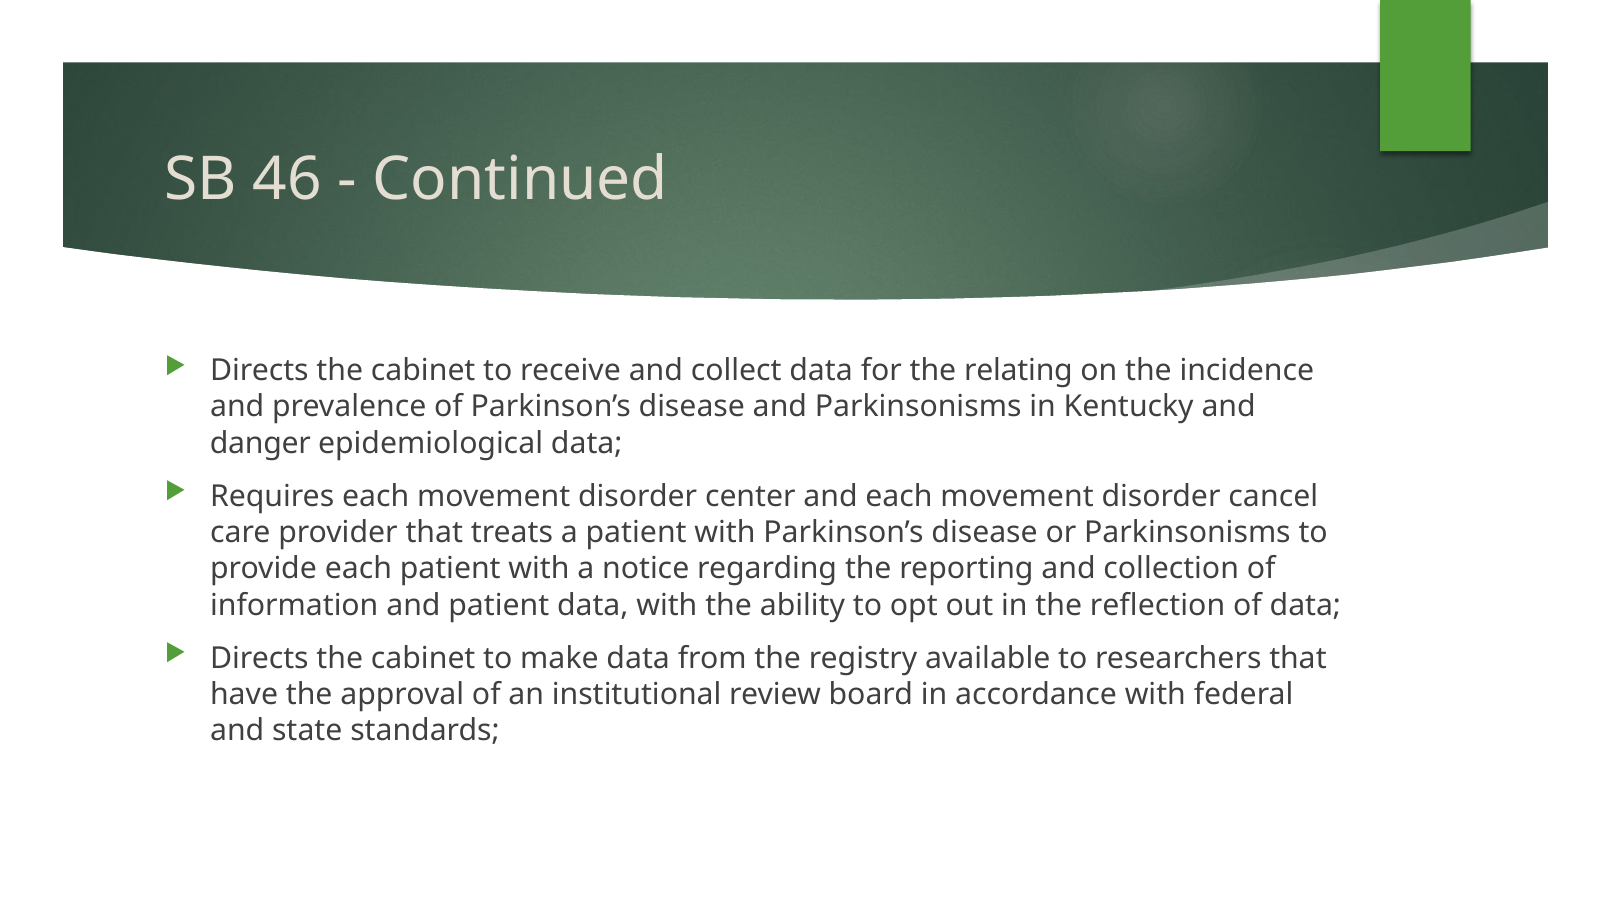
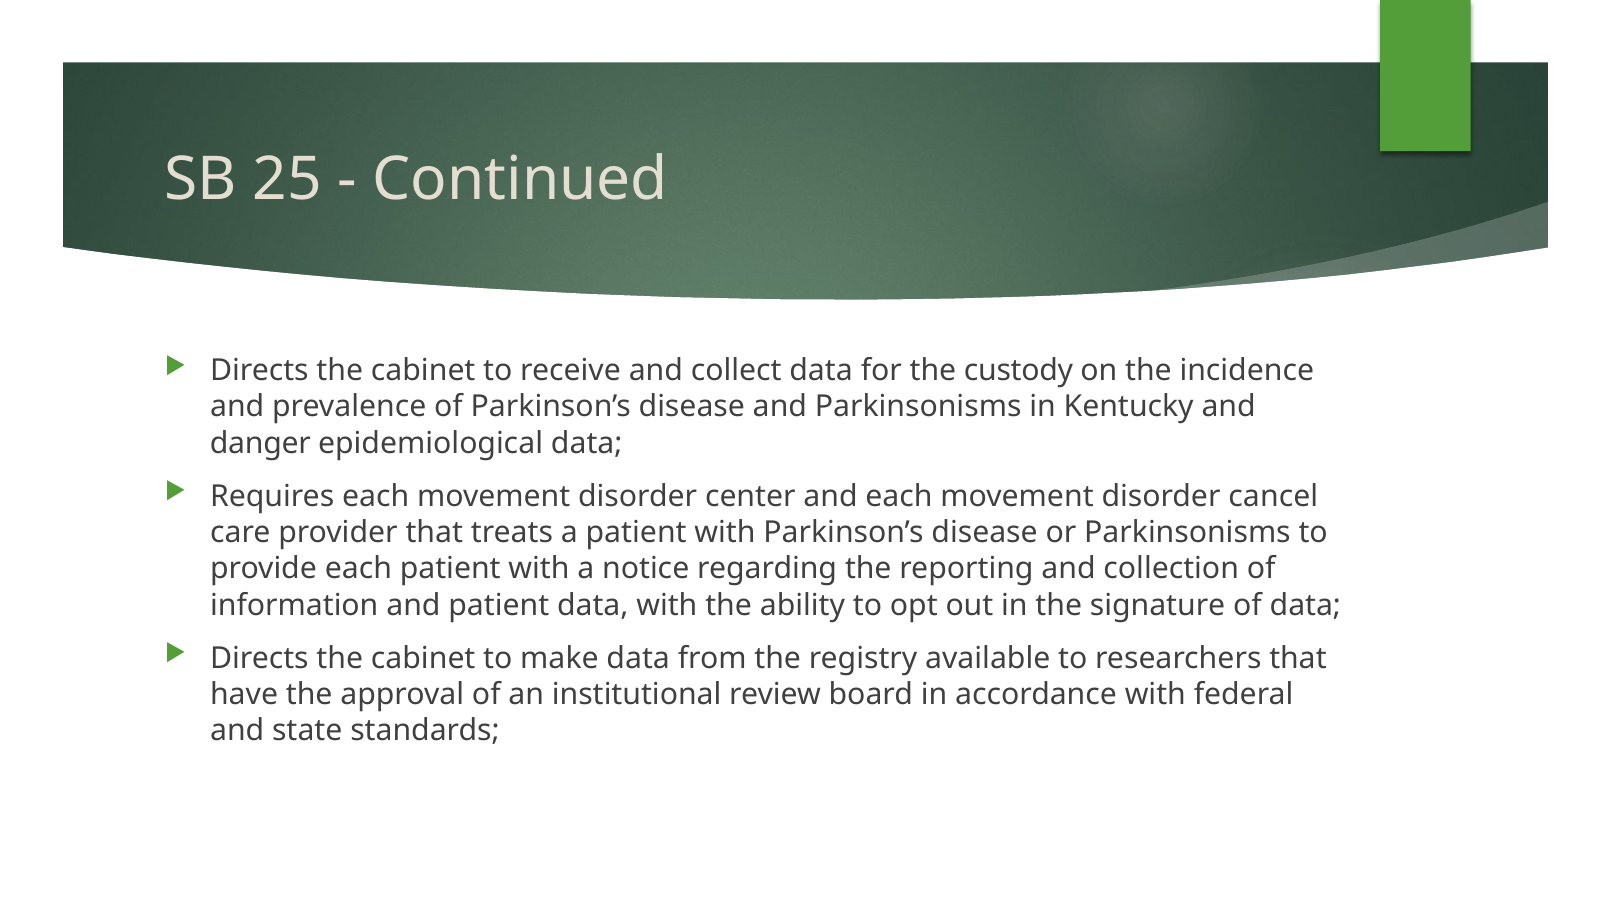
46: 46 -> 25 (287, 180)
relating: relating -> custody (1018, 371)
reflection: reflection -> signature (1158, 605)
